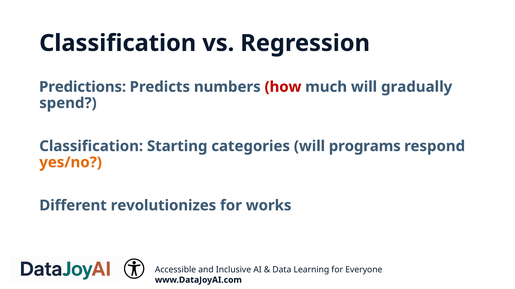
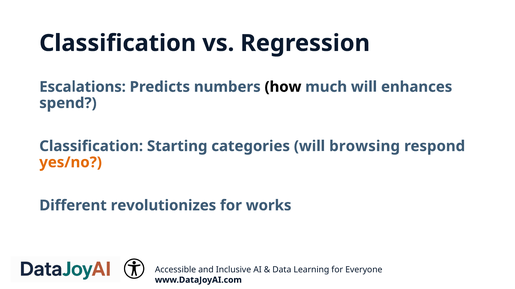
Predictions: Predictions -> Escalations (83, 87)
how colour: red -> black (283, 87)
gradually: gradually -> enhances (417, 87)
programs: programs -> browsing (365, 146)
